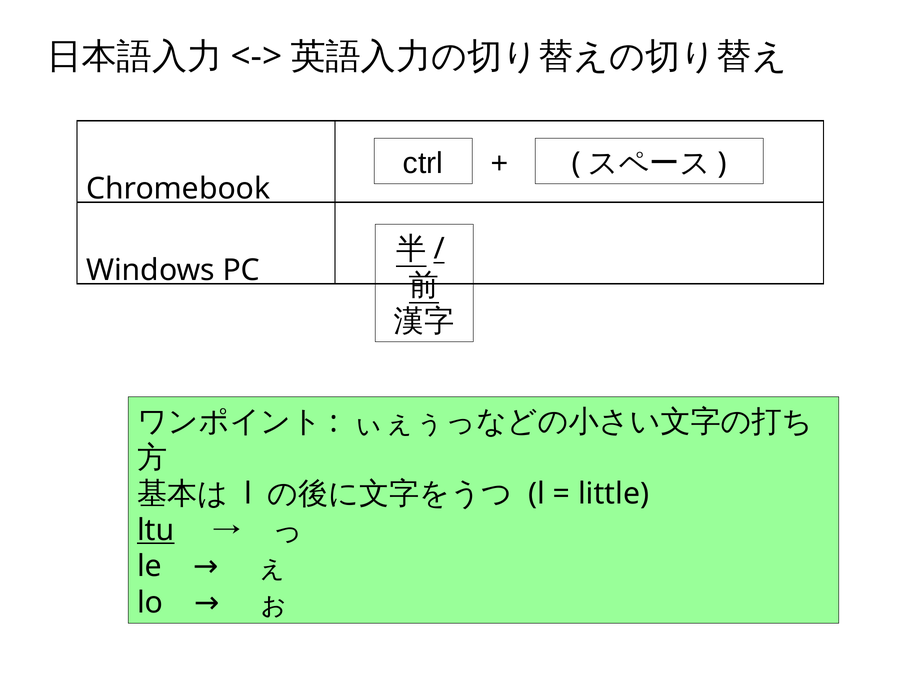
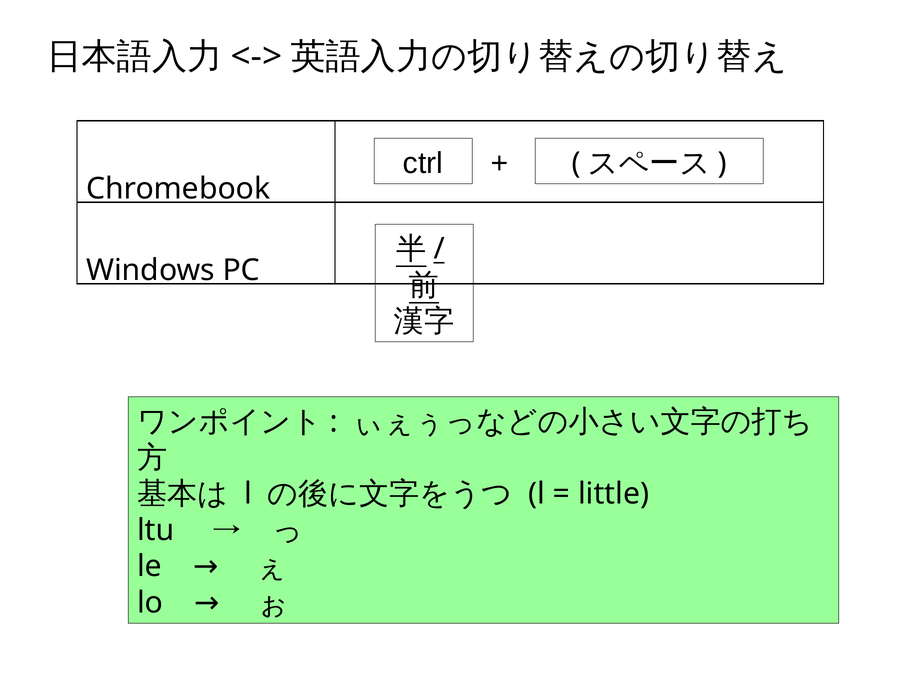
ltu underline: present -> none (156, 530)
